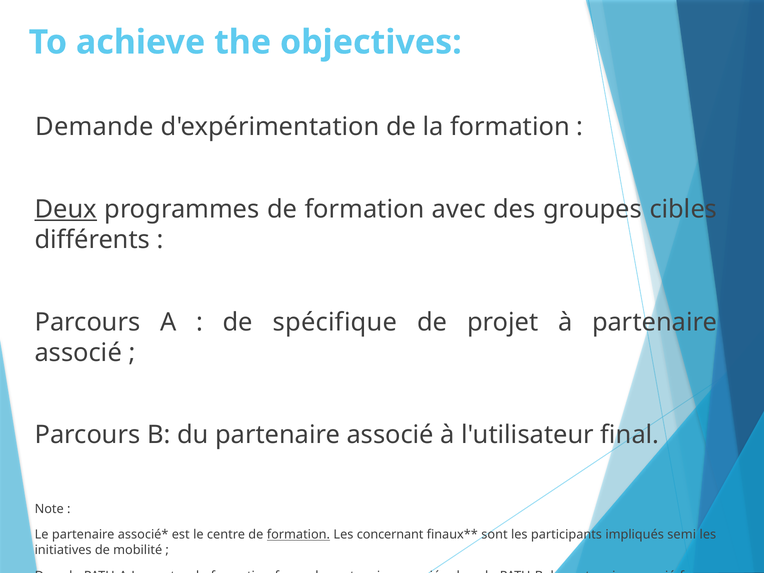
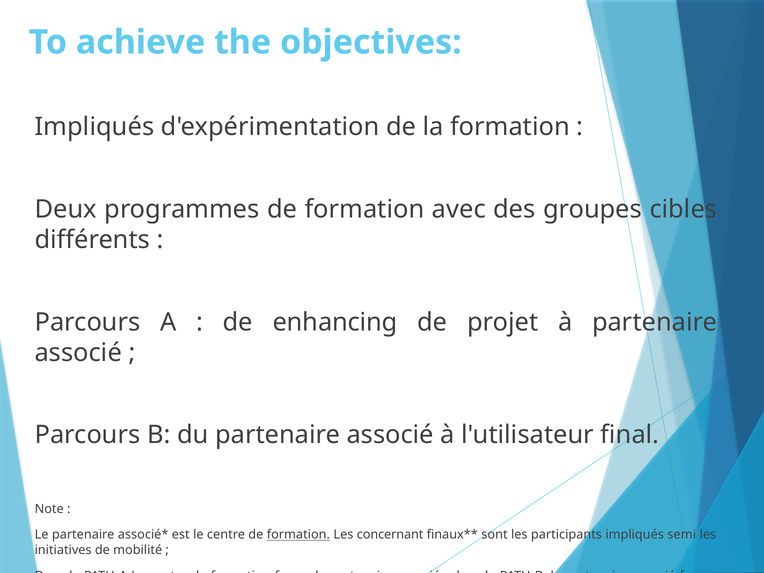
Demande: Demande -> Impliqués (94, 127)
Deux underline: present -> none (66, 209)
spécifique: spécifique -> enhancing (335, 322)
